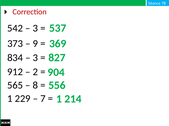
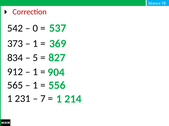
3: 3 -> 0 (35, 28)
9: 9 -> 1 (35, 44)
3: 3 -> 5 (35, 58)
2: 2 -> 1 (35, 72)
8: 8 -> 1 (35, 86)
229: 229 -> 231 (23, 99)
